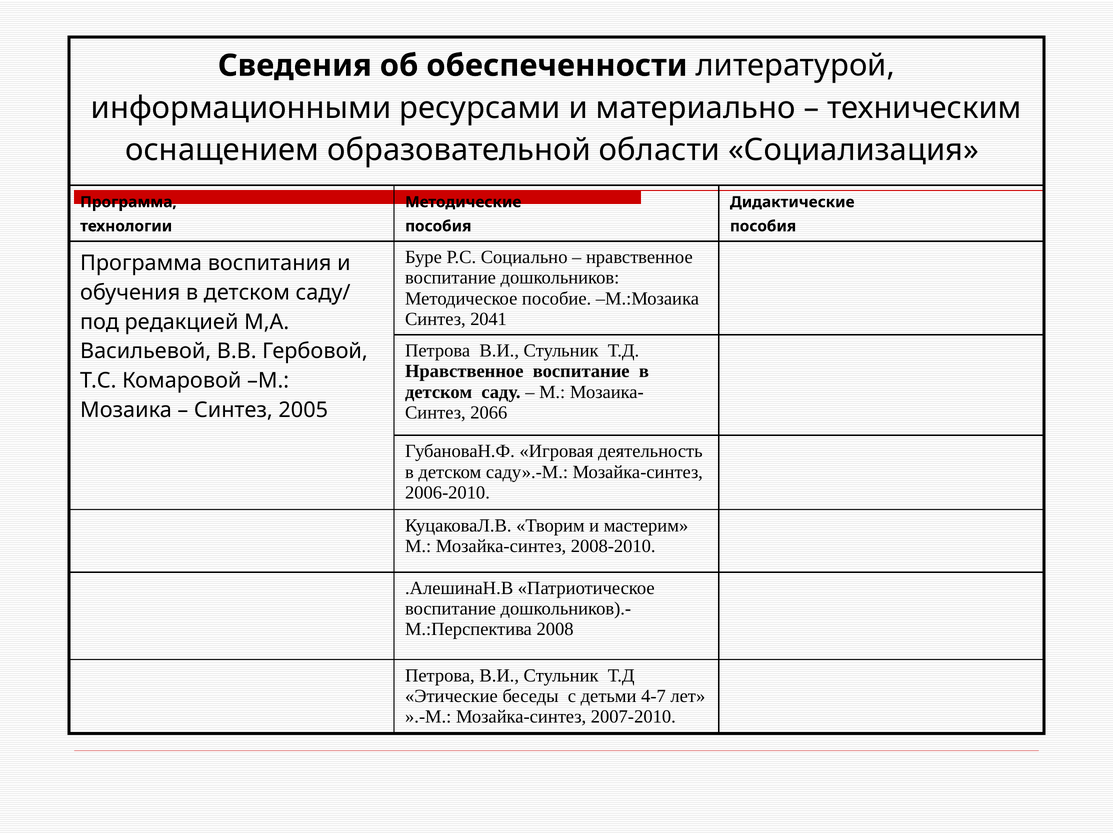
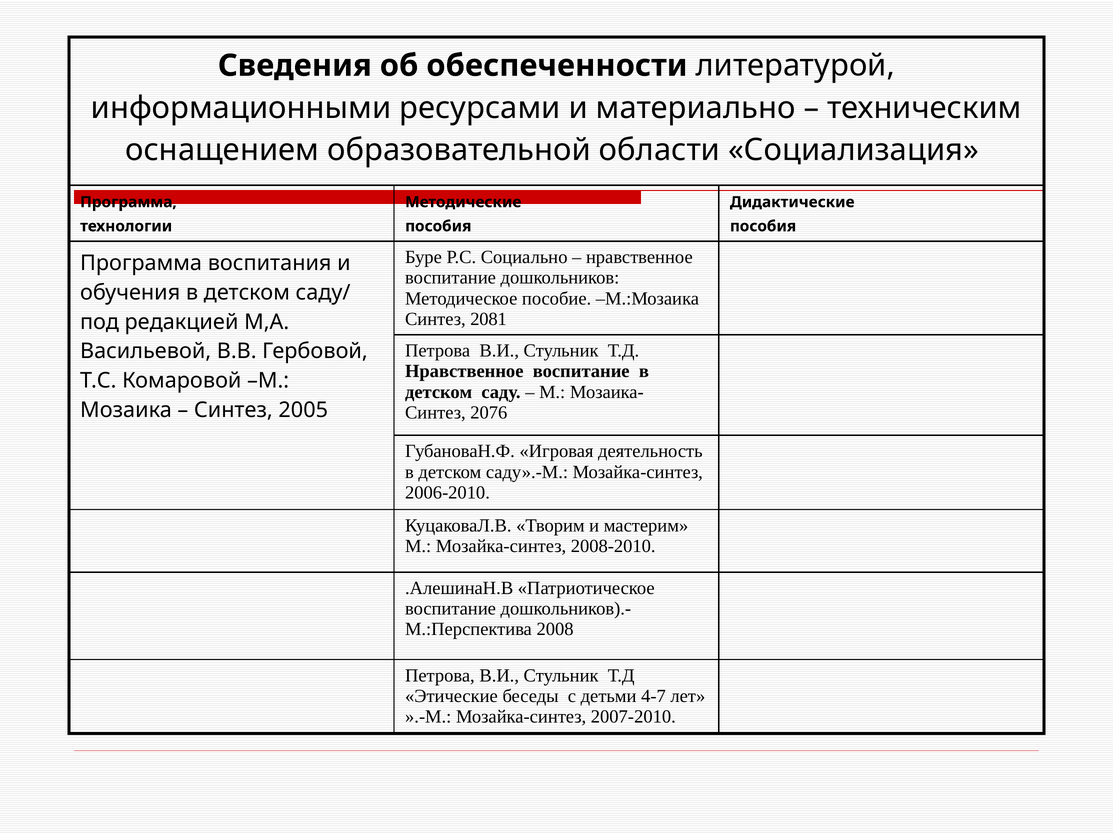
2041: 2041 -> 2081 (489, 319)
2066: 2066 -> 2076 (489, 413)
